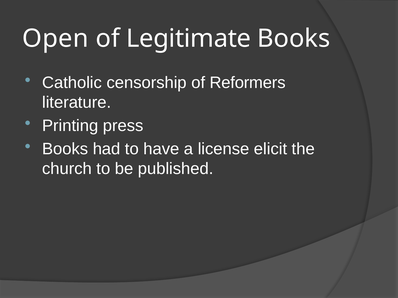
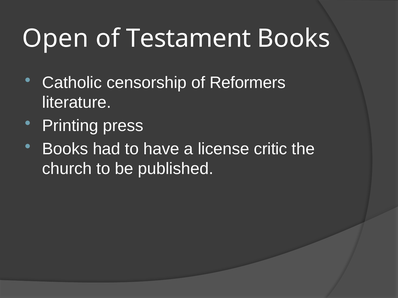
Legitimate: Legitimate -> Testament (189, 39)
elicit: elicit -> critic (271, 149)
